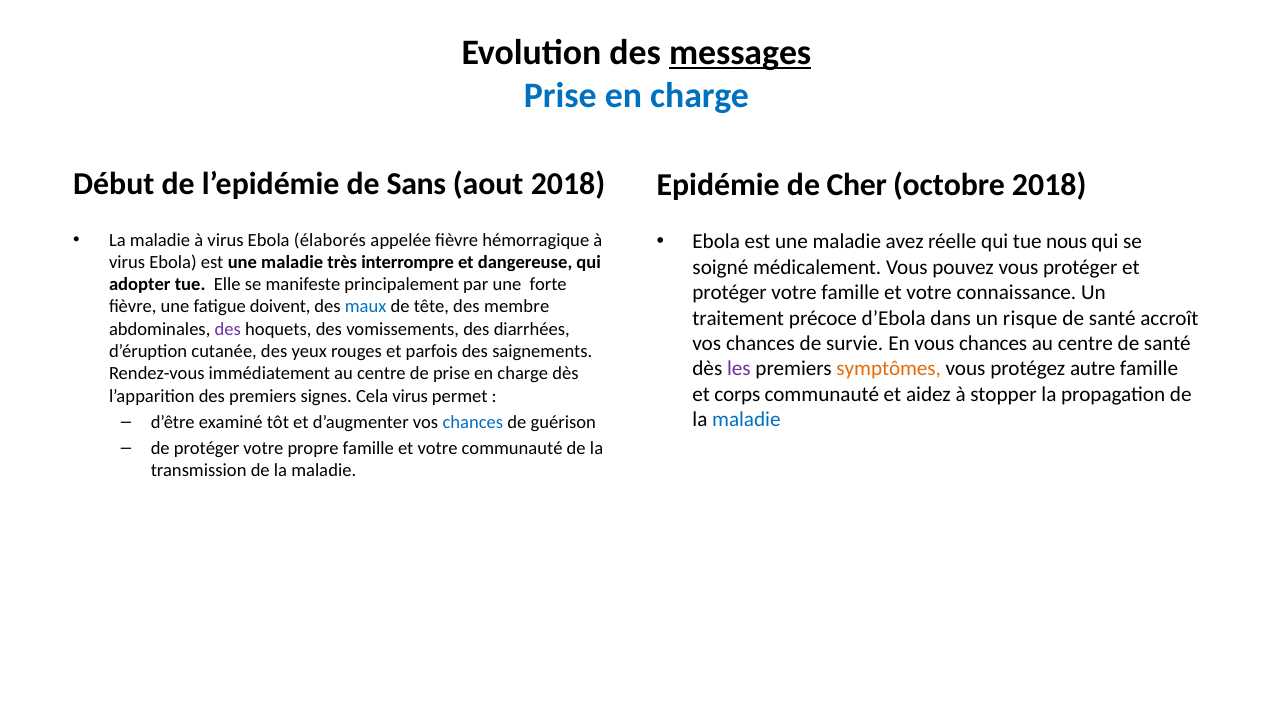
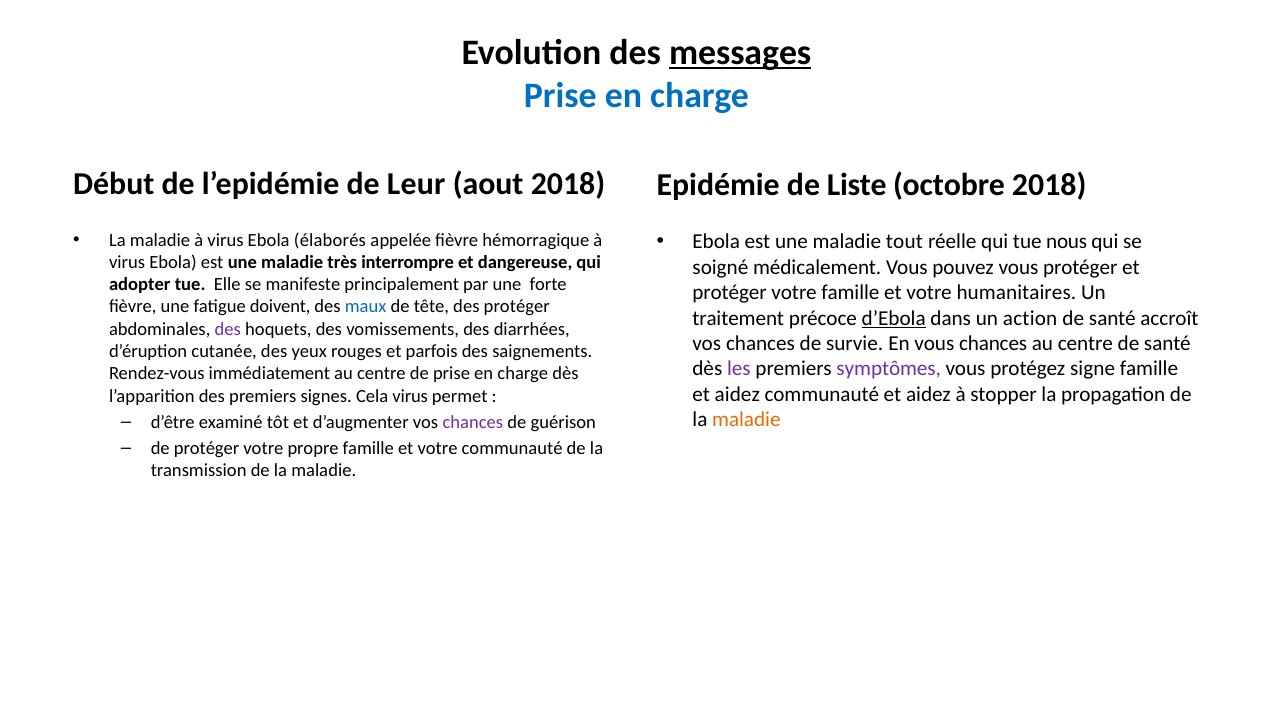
Sans: Sans -> Leur (416, 184)
Cher: Cher -> Liste (857, 185)
avez: avez -> tout (904, 242)
connaissance: connaissance -> humanitaires (1016, 293)
des membre: membre -> protéger (517, 307)
d’Ebola underline: none -> present (894, 318)
risque: risque -> action (1030, 318)
symptômes colour: orange -> purple (889, 369)
autre: autre -> signe (1093, 369)
corps: corps -> aidez (737, 394)
maladie colour: blue -> orange (746, 420)
chances colour: blue -> purple (473, 422)
